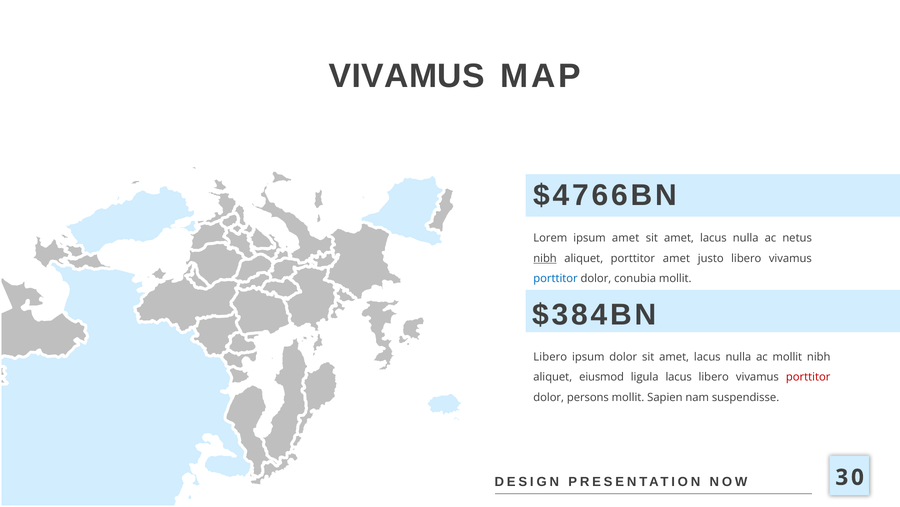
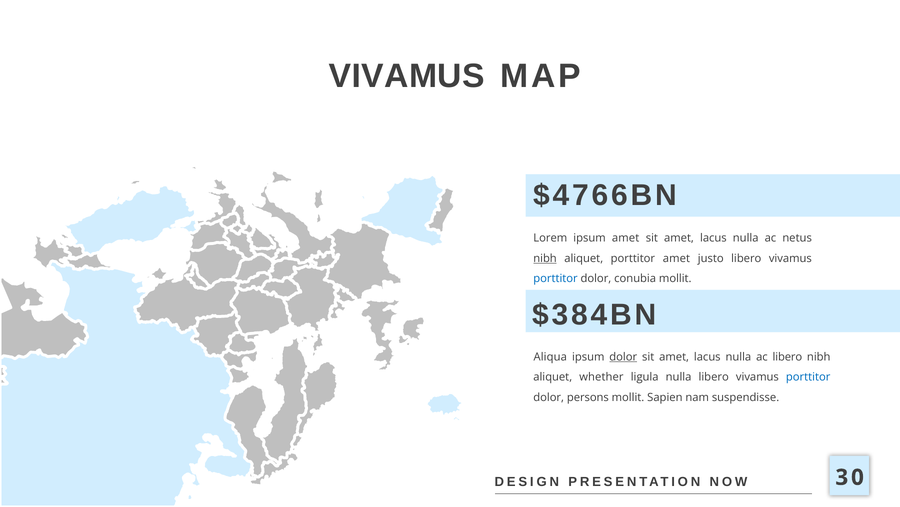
Libero: Libero -> Aliqua (550, 356)
dolor underline: none -> present (623, 356)
ac mollit: mollit -> libero (787, 356)
eiusmod: eiusmod -> whether (601, 377)
ligula lacus: lacus -> nulla (679, 377)
porttitor colour: red -> blue (808, 377)
